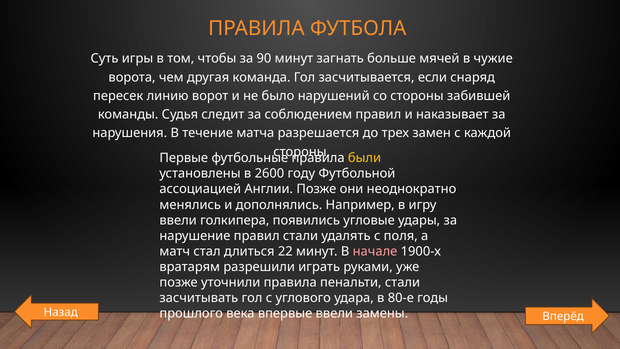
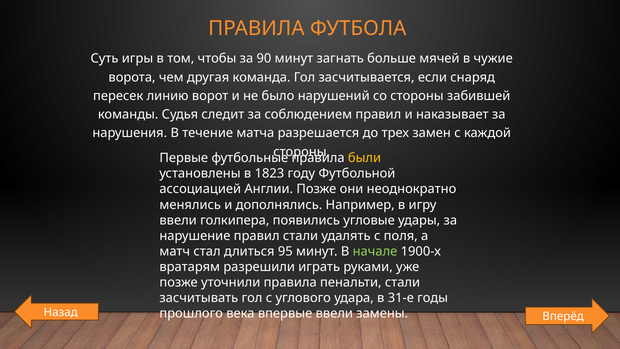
2600: 2600 -> 1823 (269, 174)
22: 22 -> 95 (285, 251)
начале colour: pink -> light green (375, 251)
80-е: 80-е -> 31-е (401, 298)
